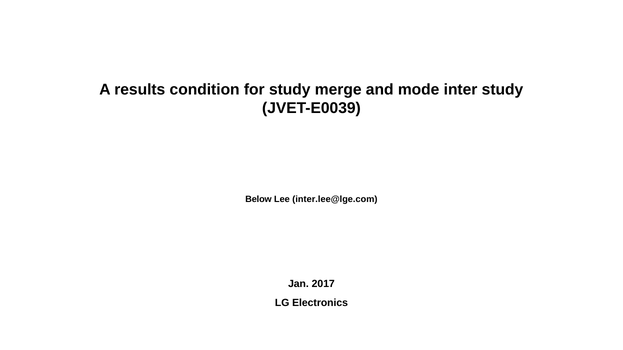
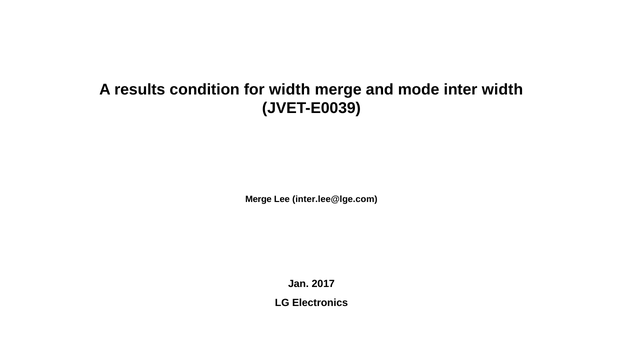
for study: study -> width (290, 90)
inter study: study -> width (502, 90)
Below: Below -> Merge (258, 199)
